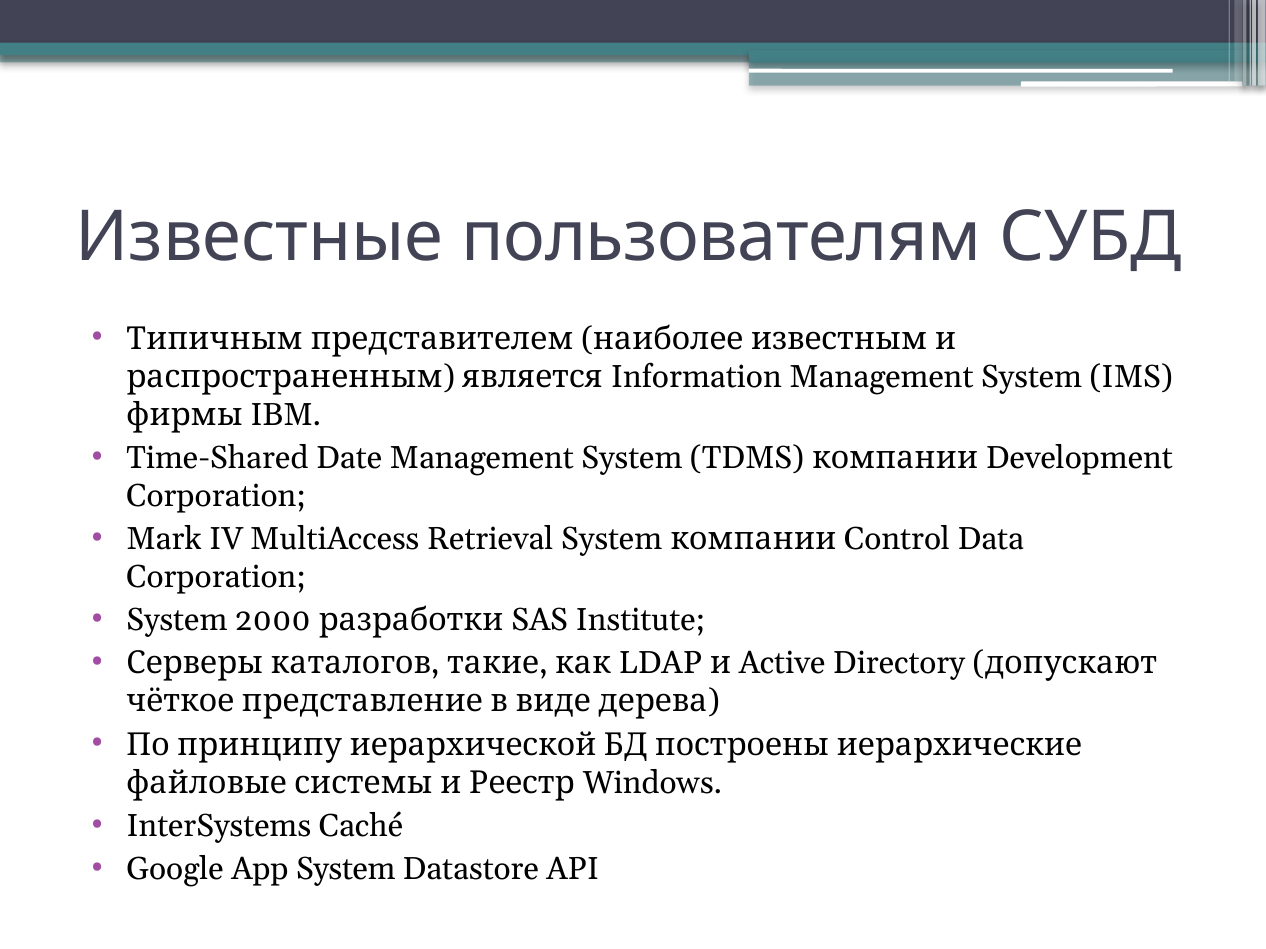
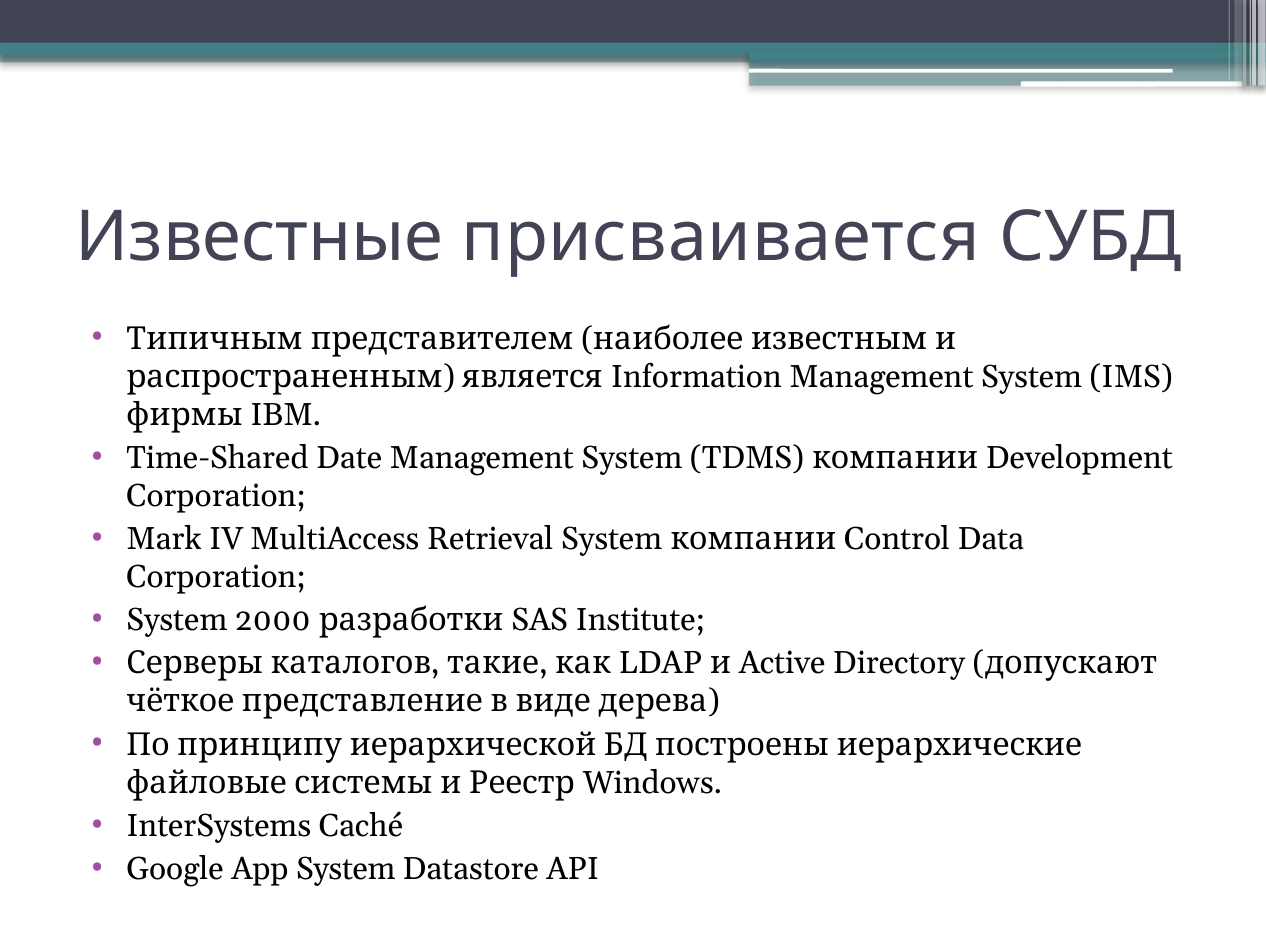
пользователям: пользователям -> присваивается (721, 237)
